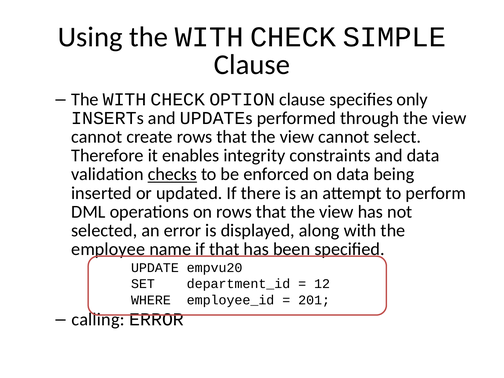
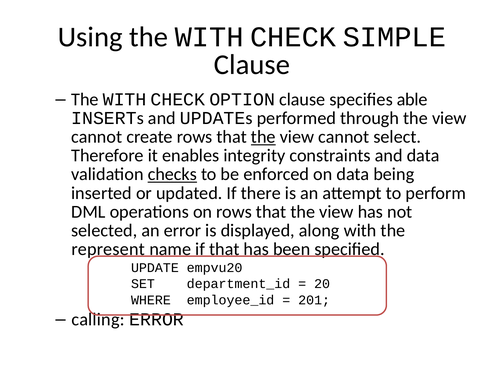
only: only -> able (412, 100)
the underline: none -> present (263, 137)
employee: employee -> represent (108, 249)
12: 12 -> 20 (322, 284)
